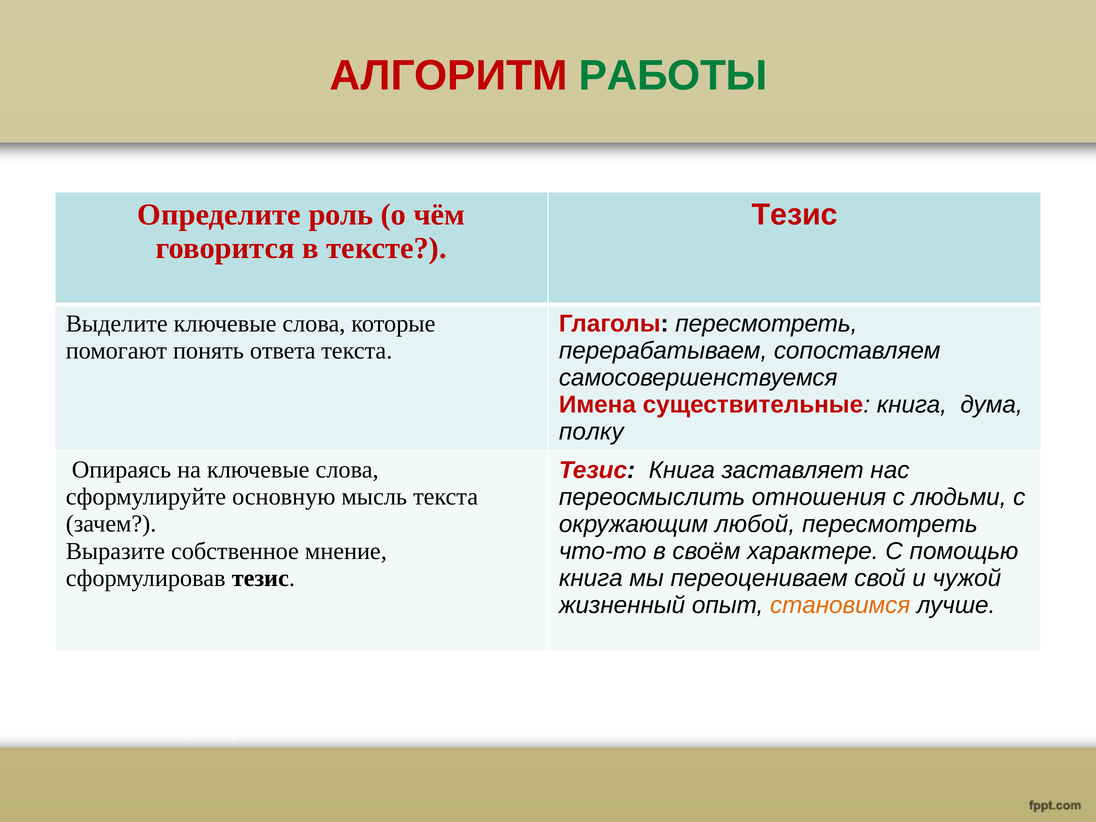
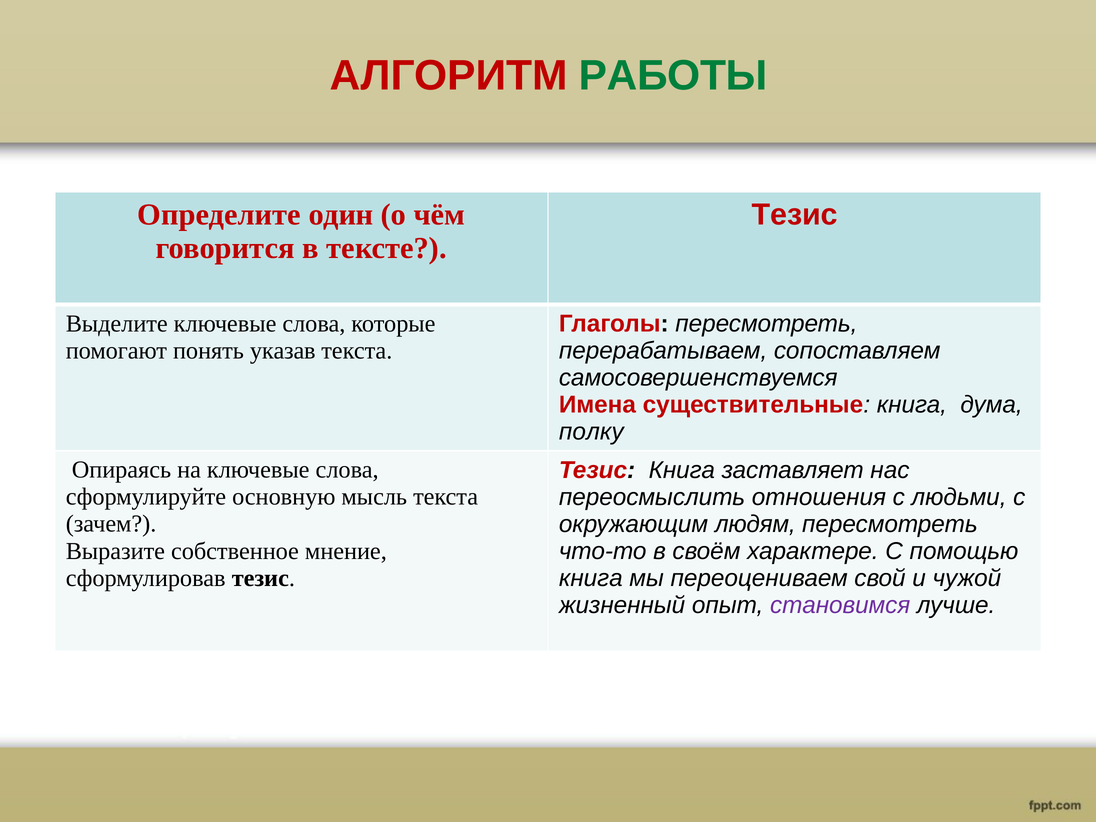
роль: роль -> один (341, 214)
ответа: ответа -> указав (283, 351)
любой: любой -> людям (755, 524)
становимся colour: orange -> purple (840, 605)
